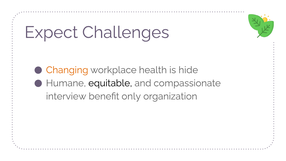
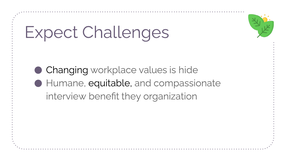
Changing colour: orange -> black (67, 70)
health: health -> values (153, 70)
only: only -> they (131, 96)
